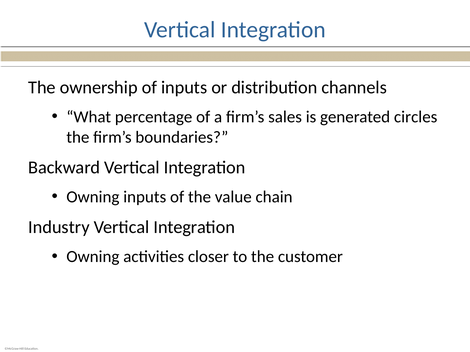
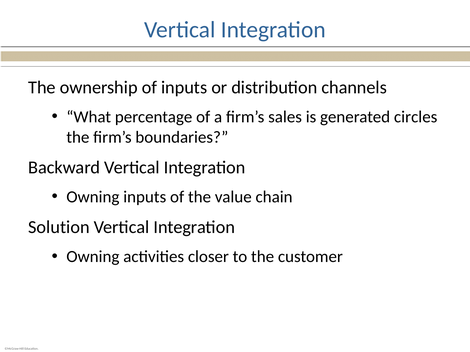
Industry: Industry -> Solution (59, 227)
